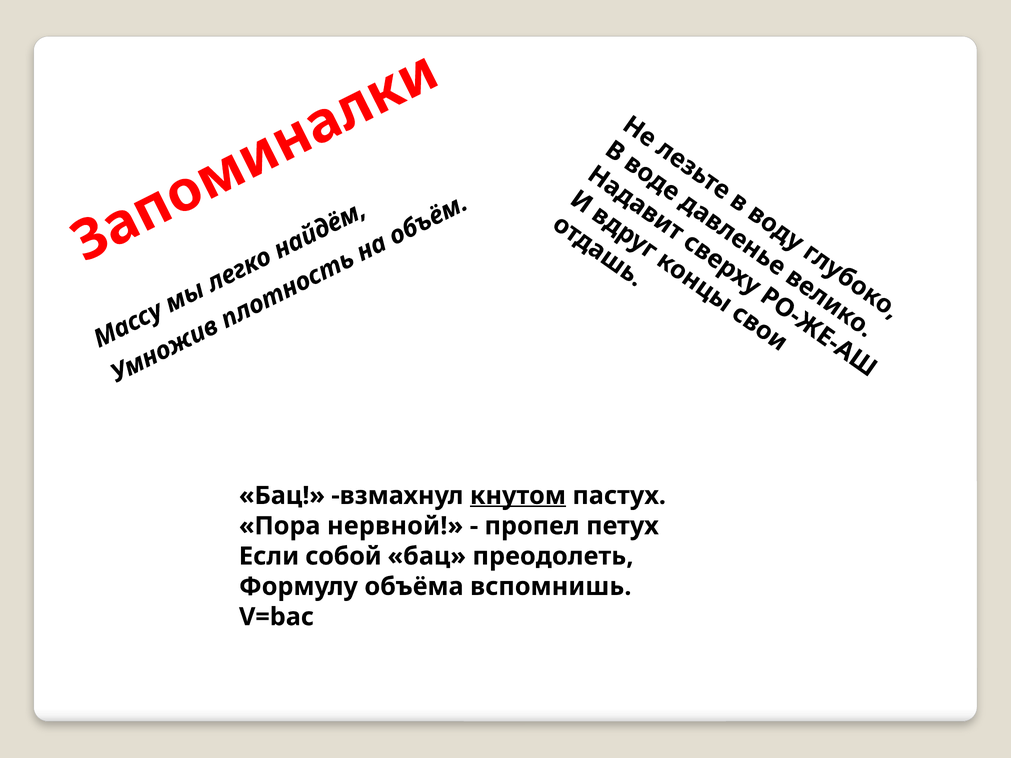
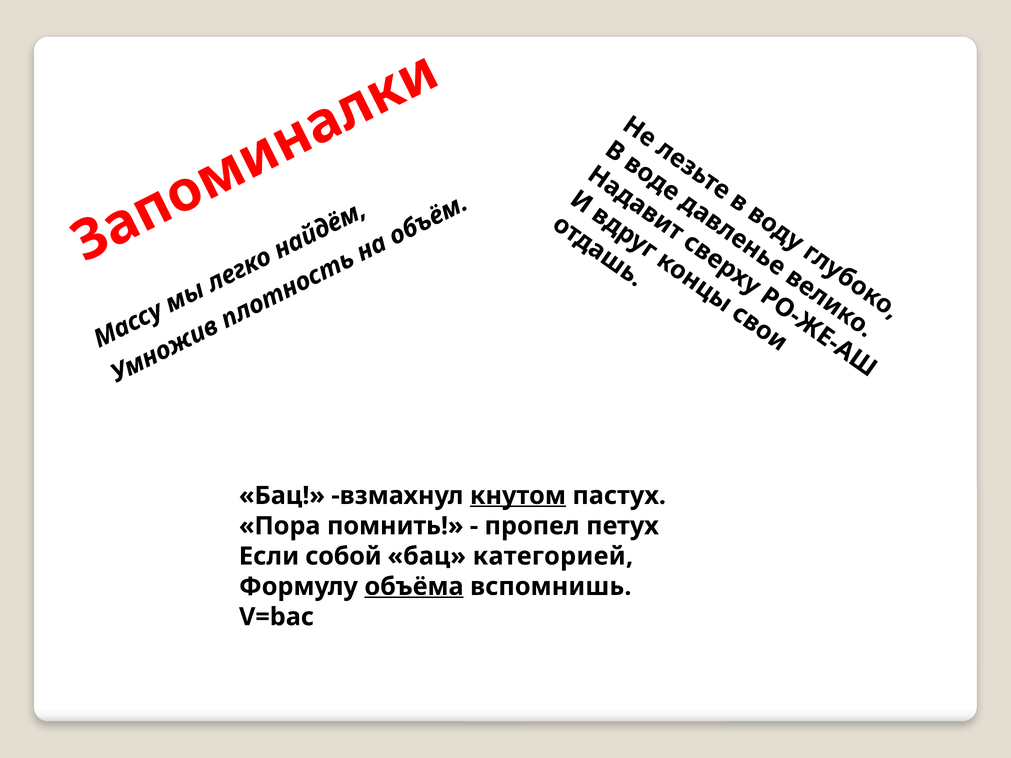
нервной: нервной -> помнить (395, 526)
преодолеть: преодолеть -> категорией (553, 556)
объёма underline: none -> present (414, 587)
